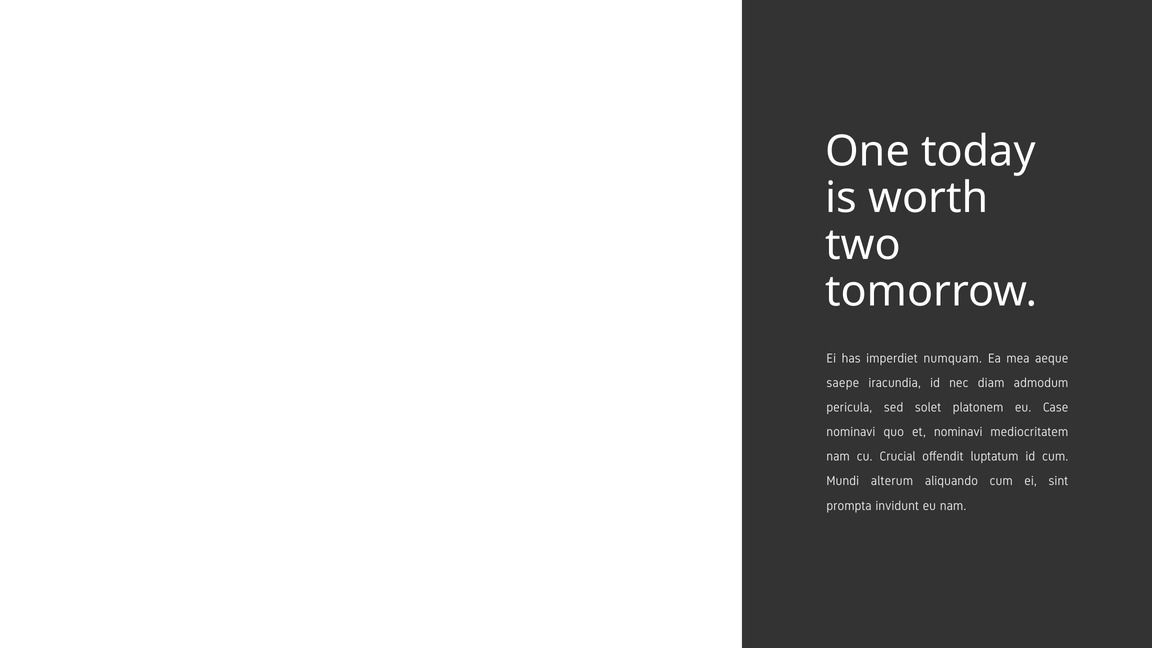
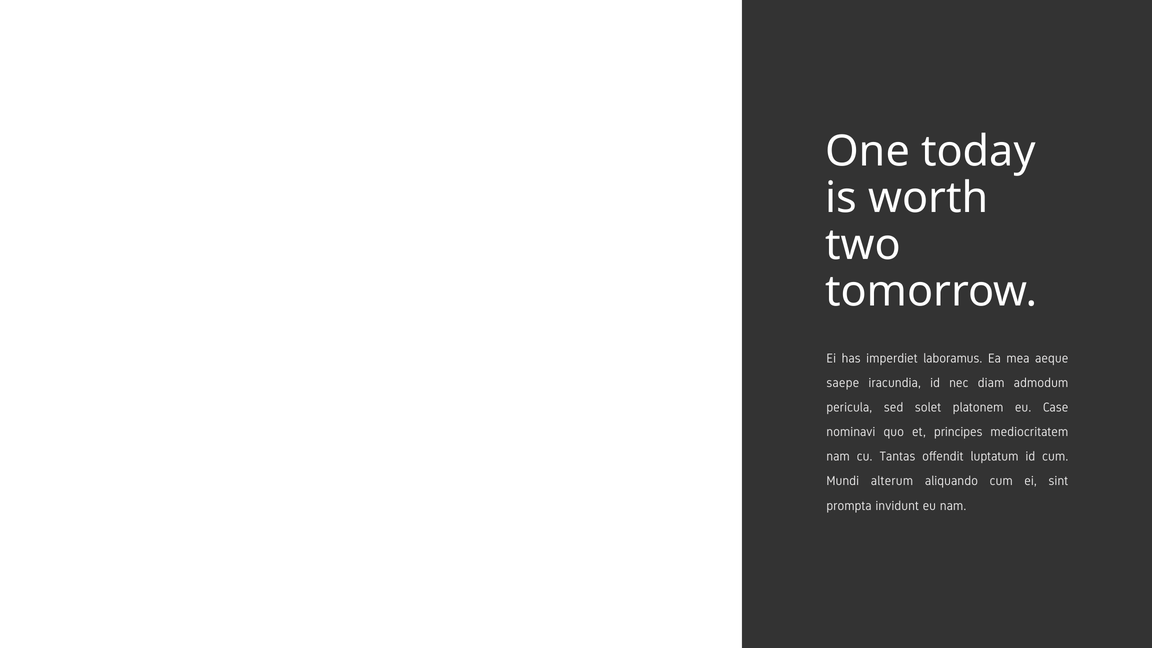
numquam: numquam -> laboramus (953, 358)
et nominavi: nominavi -> principes (958, 432)
Crucial: Crucial -> Tantas (897, 457)
